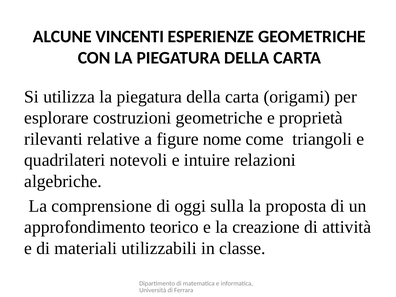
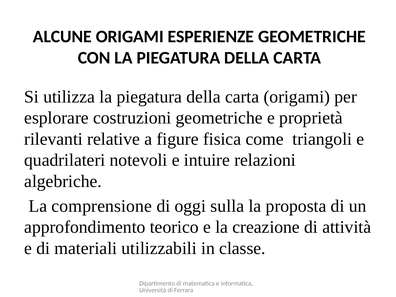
ALCUNE VINCENTI: VINCENTI -> ORIGAMI (130, 37)
nome: nome -> fisica (222, 139)
